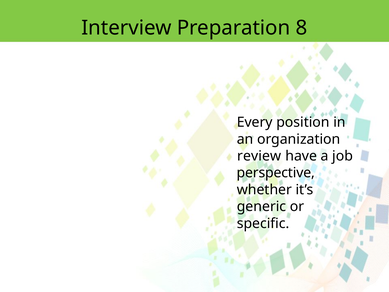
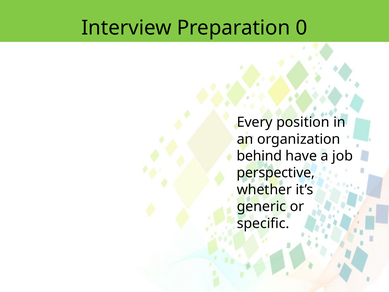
8: 8 -> 0 (302, 28)
review: review -> behind (259, 156)
